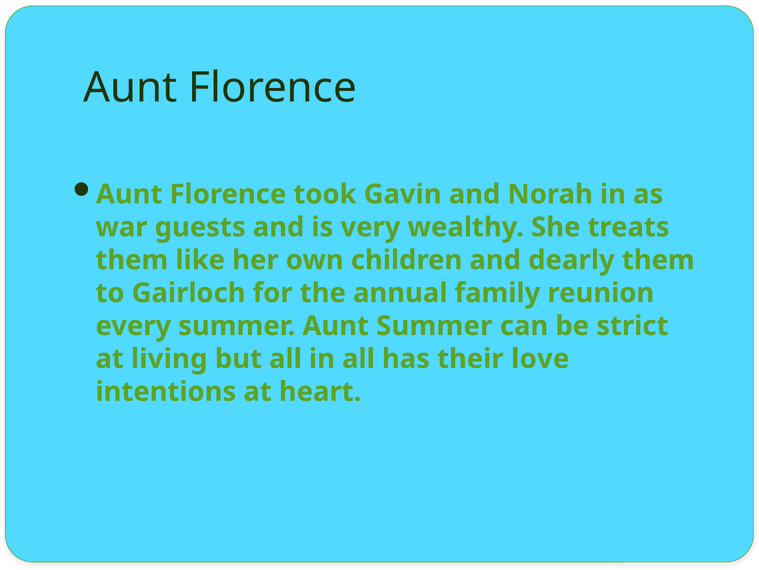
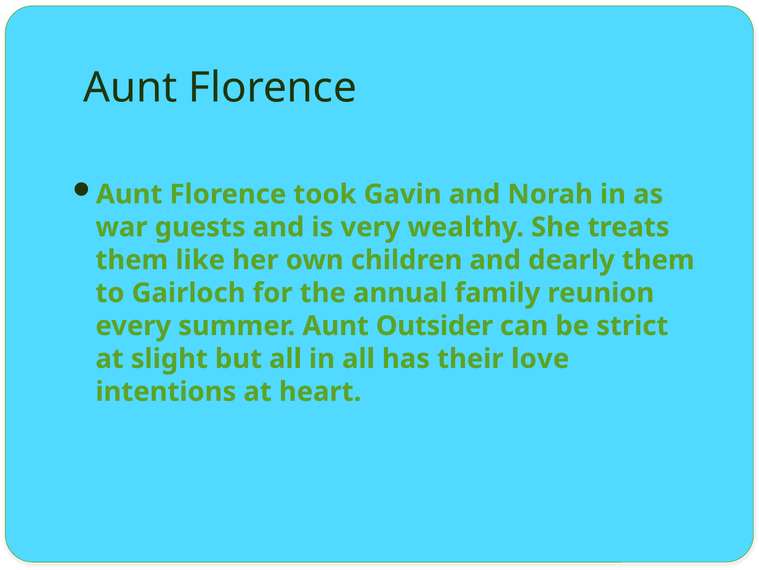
Aunt Summer: Summer -> Outsider (435, 326)
living: living -> slight (169, 358)
